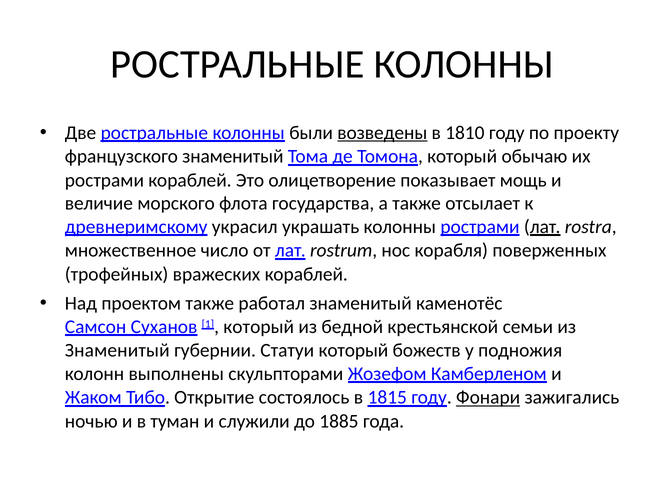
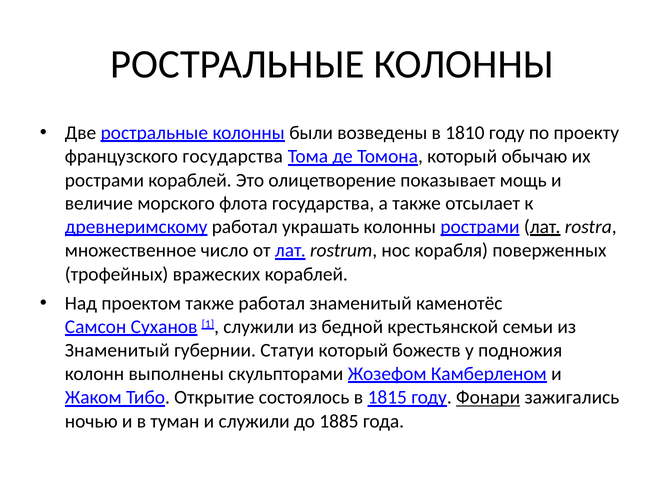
возведены underline: present -> none (382, 133)
французского знаменитый: знаменитый -> государства (233, 156)
древнеримскому украсил: украсил -> работал (245, 227)
1 который: который -> служили (259, 327)
